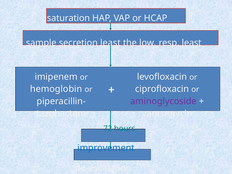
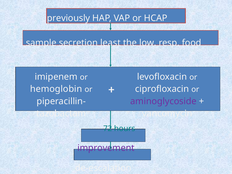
saturation: saturation -> previously (69, 18)
resp least: least -> food (192, 43)
improvement colour: blue -> purple (106, 148)
